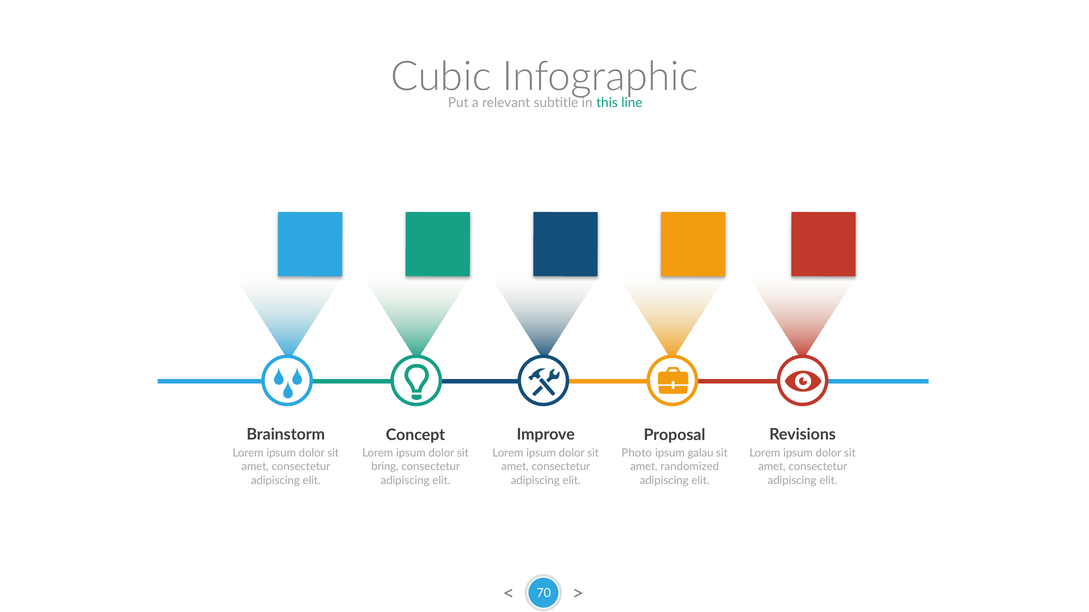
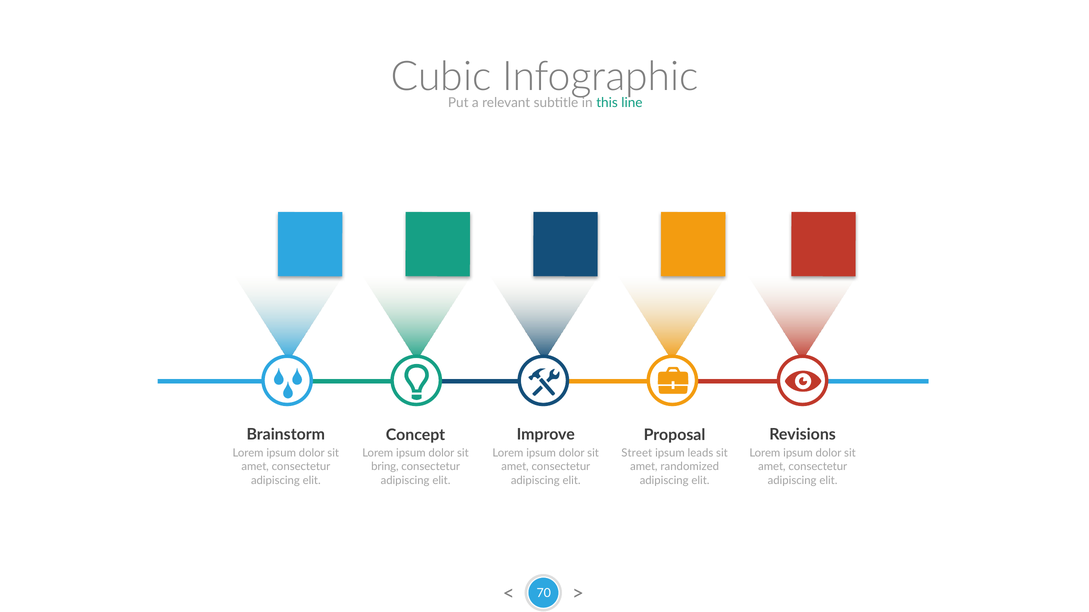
Photo: Photo -> Street (637, 454)
galau: galau -> leads (700, 454)
